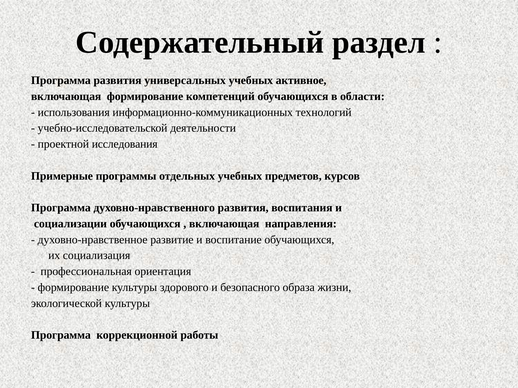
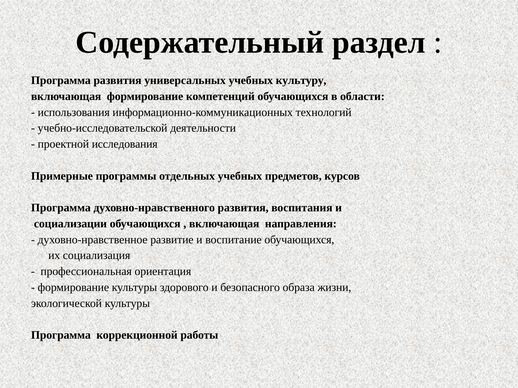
активное: активное -> культуру (301, 80)
